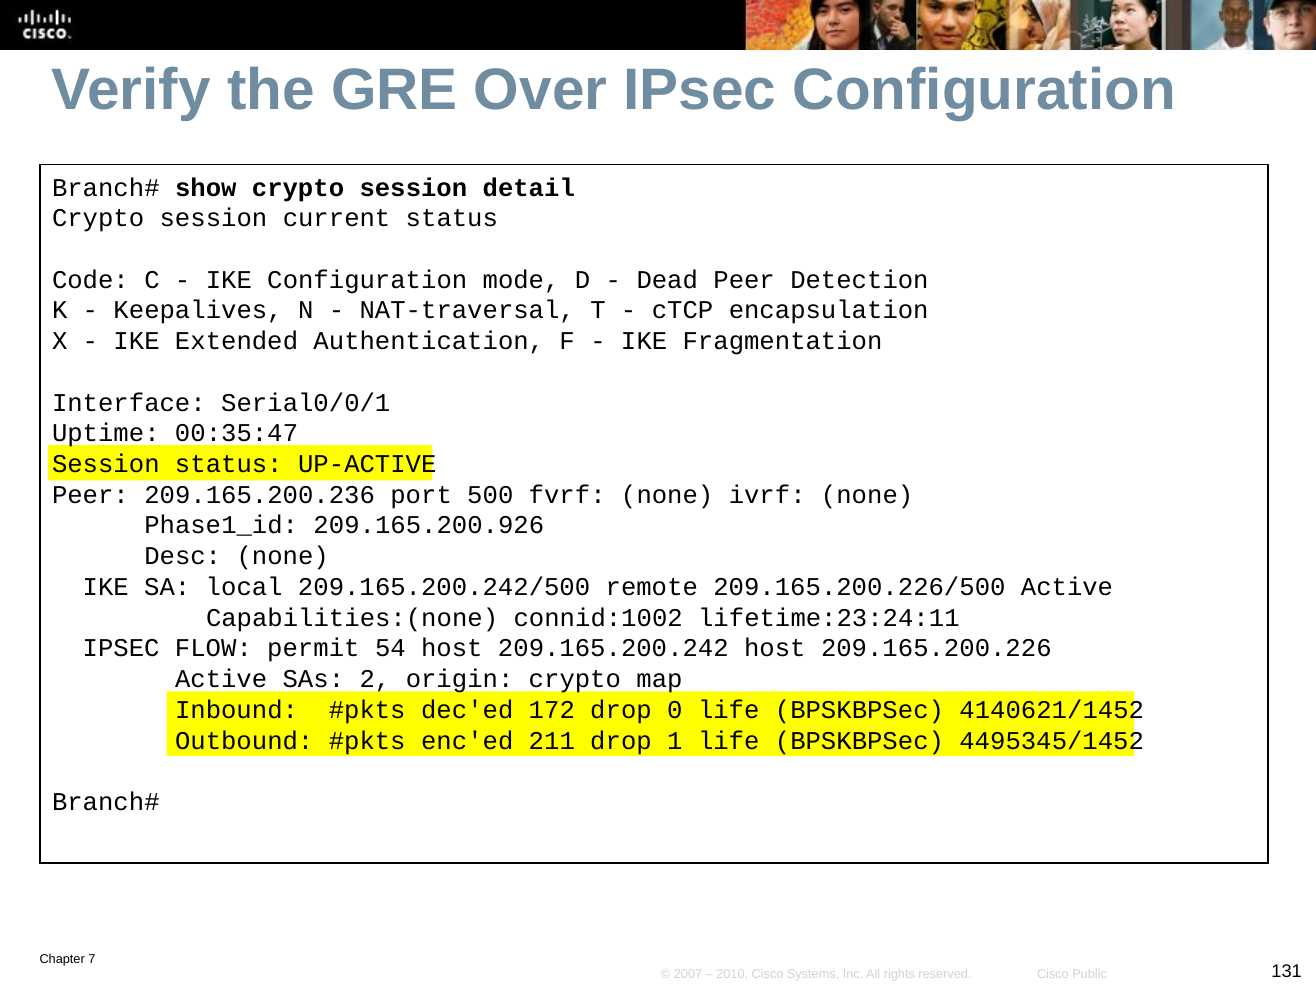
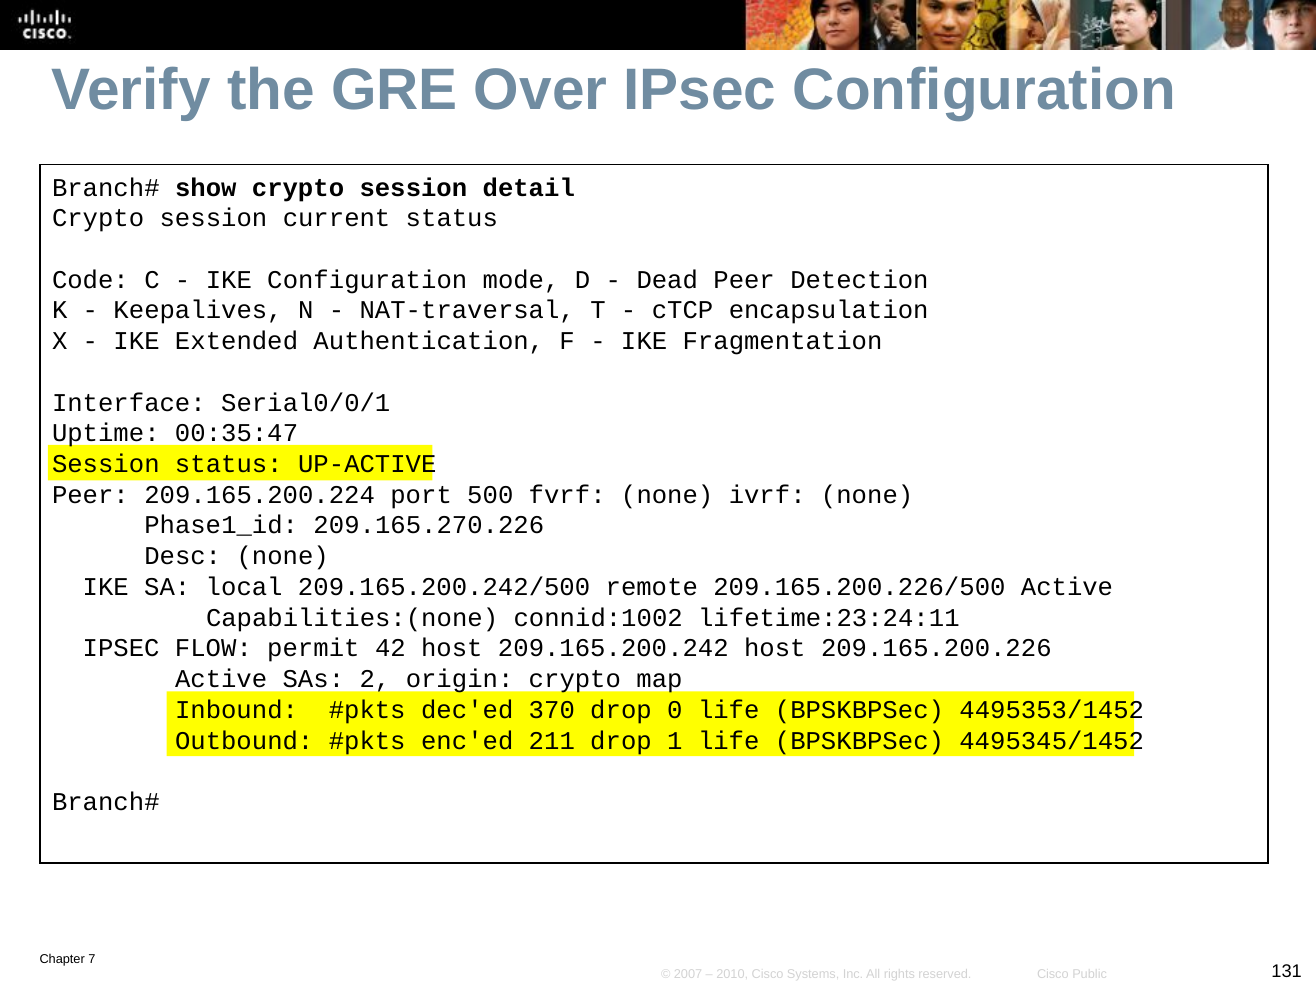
209.165.200.236: 209.165.200.236 -> 209.165.200.224 (260, 495)
209.165.200.926: 209.165.200.926 -> 209.165.270.226 (429, 526)
54: 54 -> 42 (390, 648)
172: 172 -> 370 (552, 710)
4140621/1452: 4140621/1452 -> 4495353/1452 (1052, 710)
